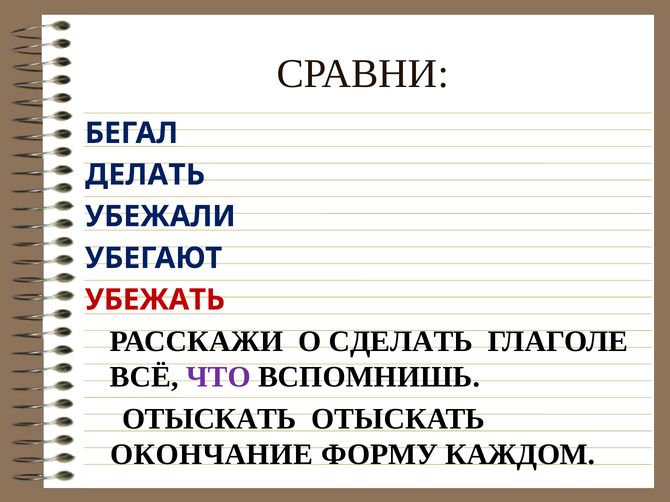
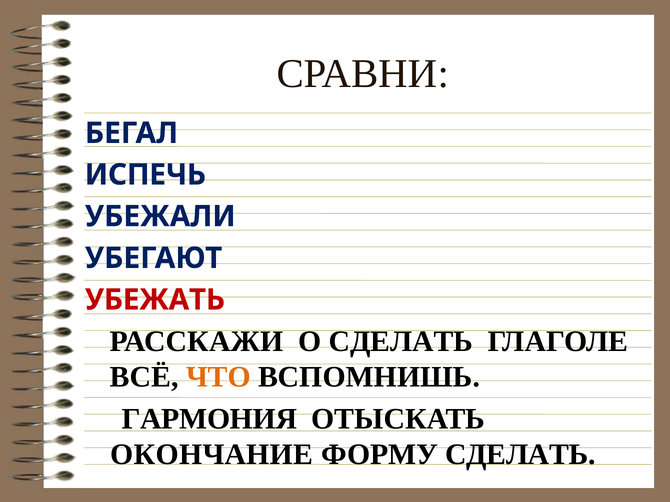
ДЕЛАТЬ: ДЕЛАТЬ -> ИСПЕЧЬ (145, 175)
ЧТО colour: purple -> orange (218, 377)
ОТЫСКАТЬ: ОТЫСКАТЬ -> ГАРМОНИЯ (209, 419)
ФОРМУ КАЖДОМ: КАЖДОМ -> СДЕЛАТЬ (520, 455)
